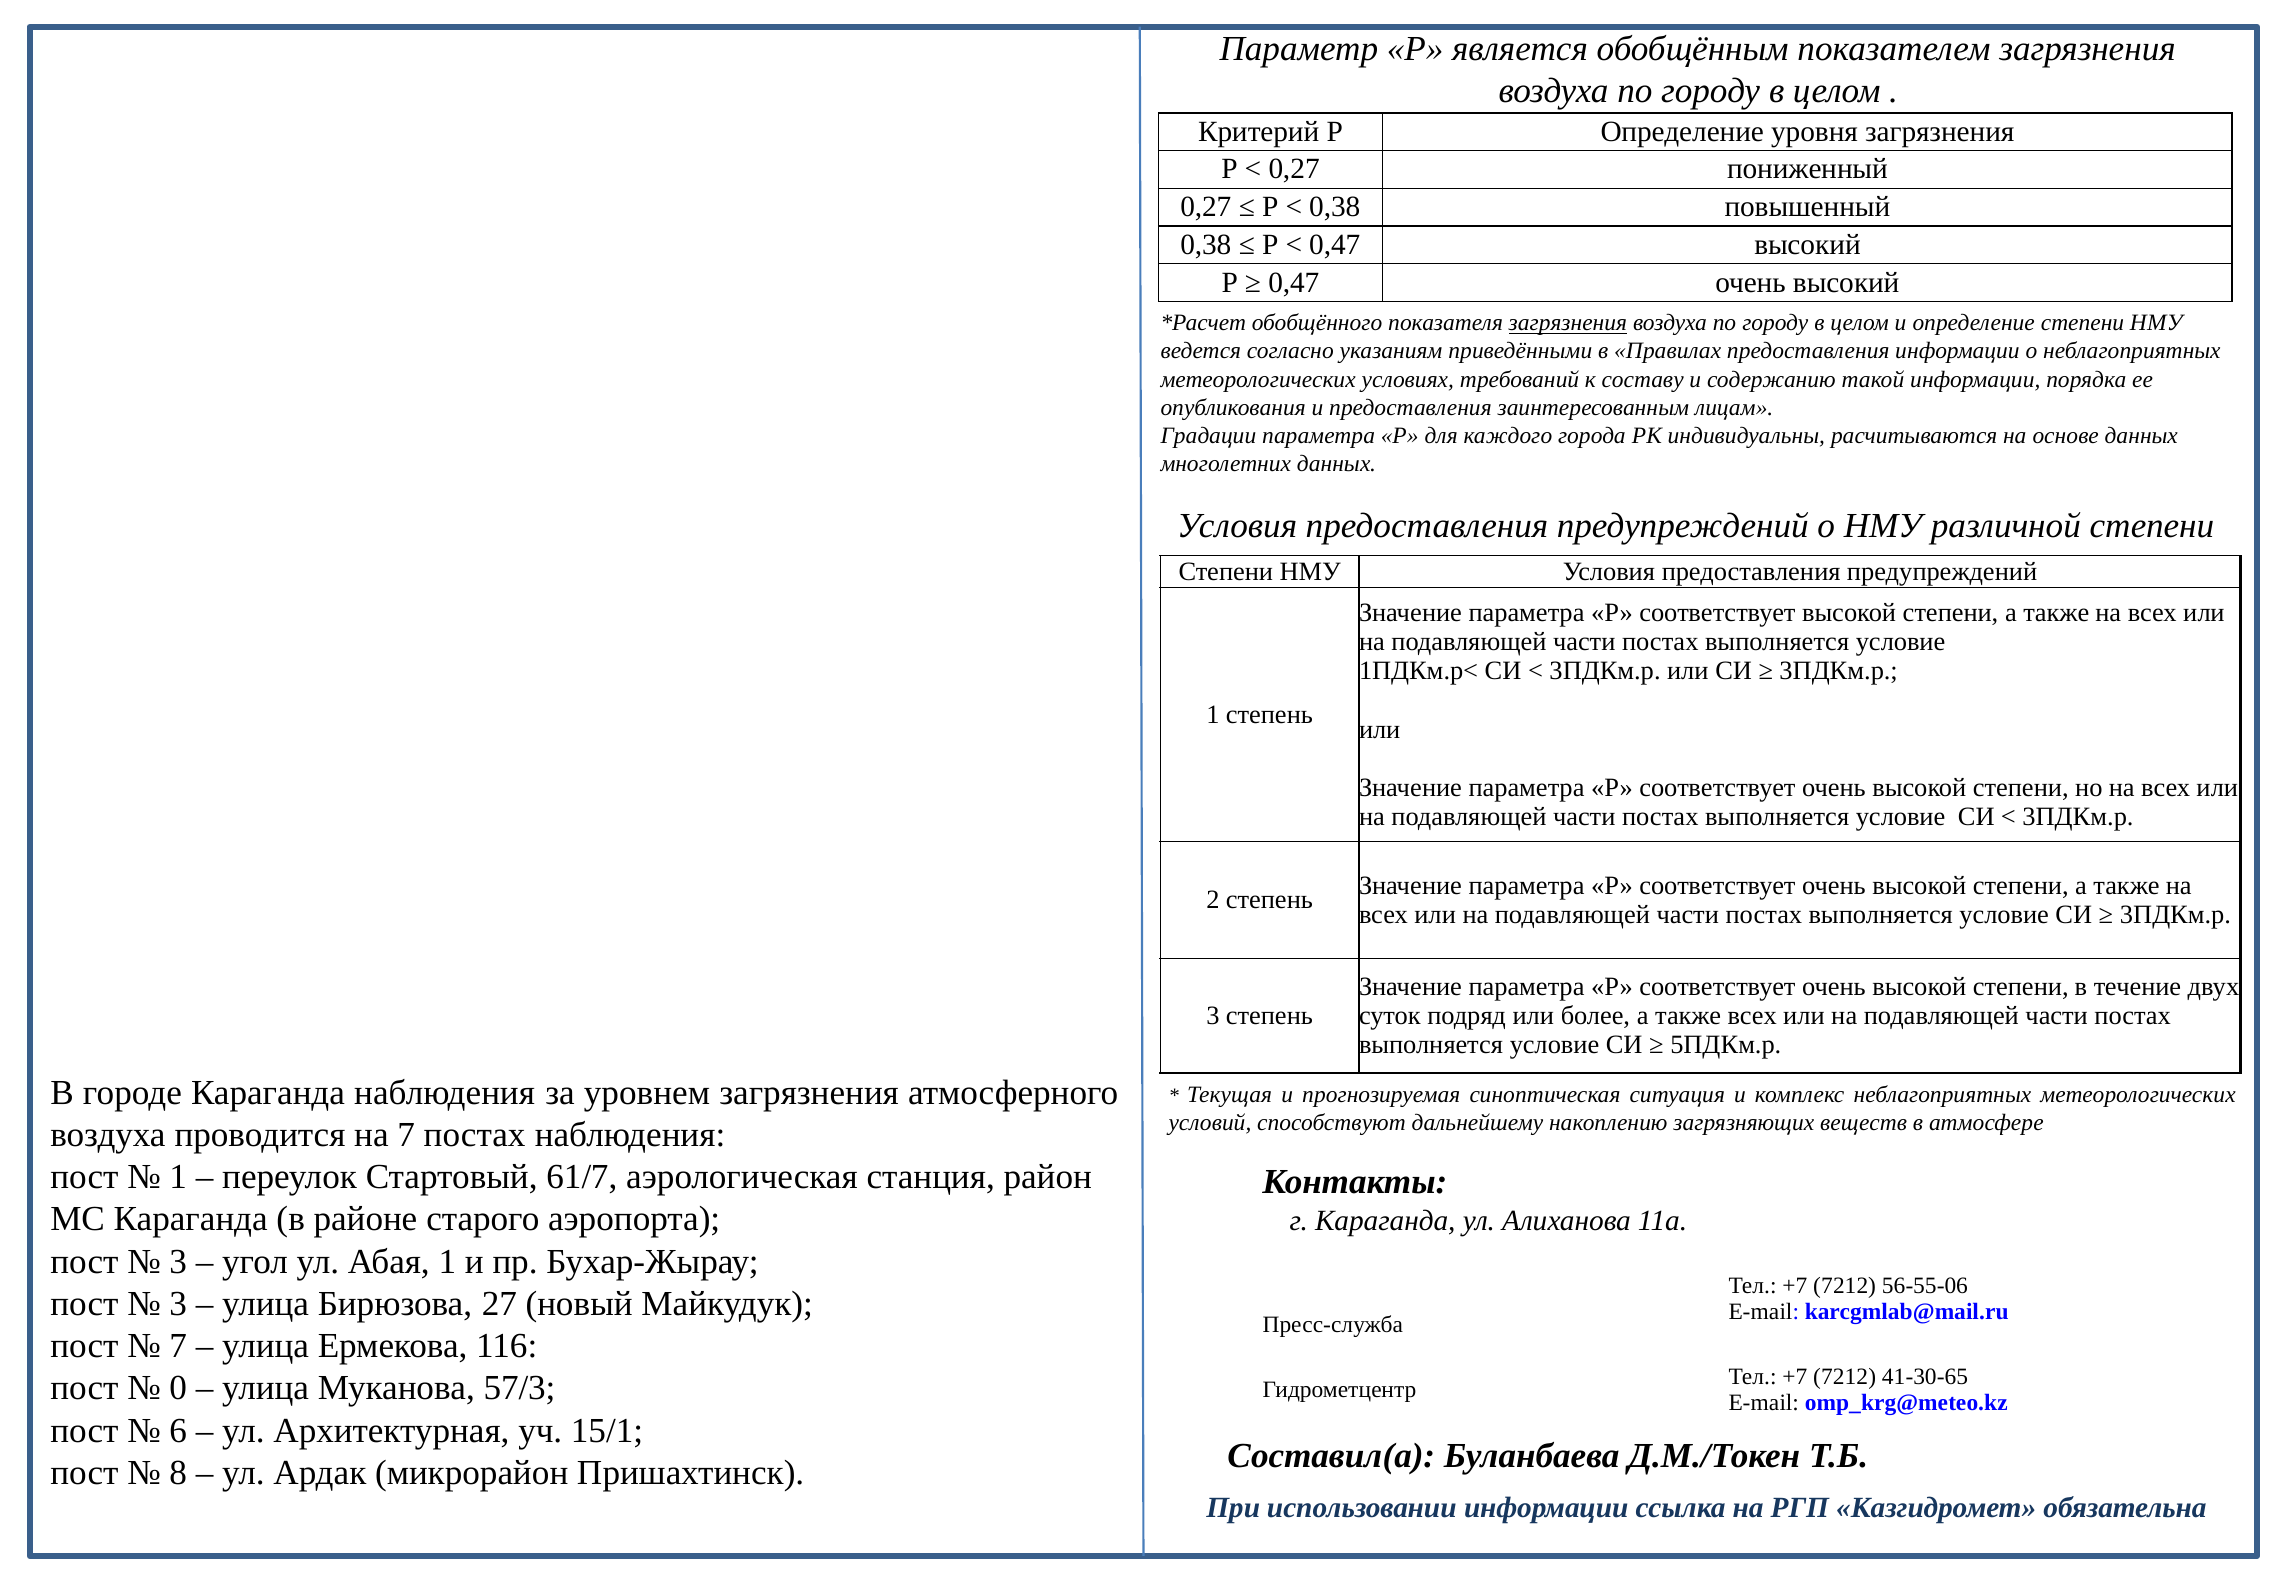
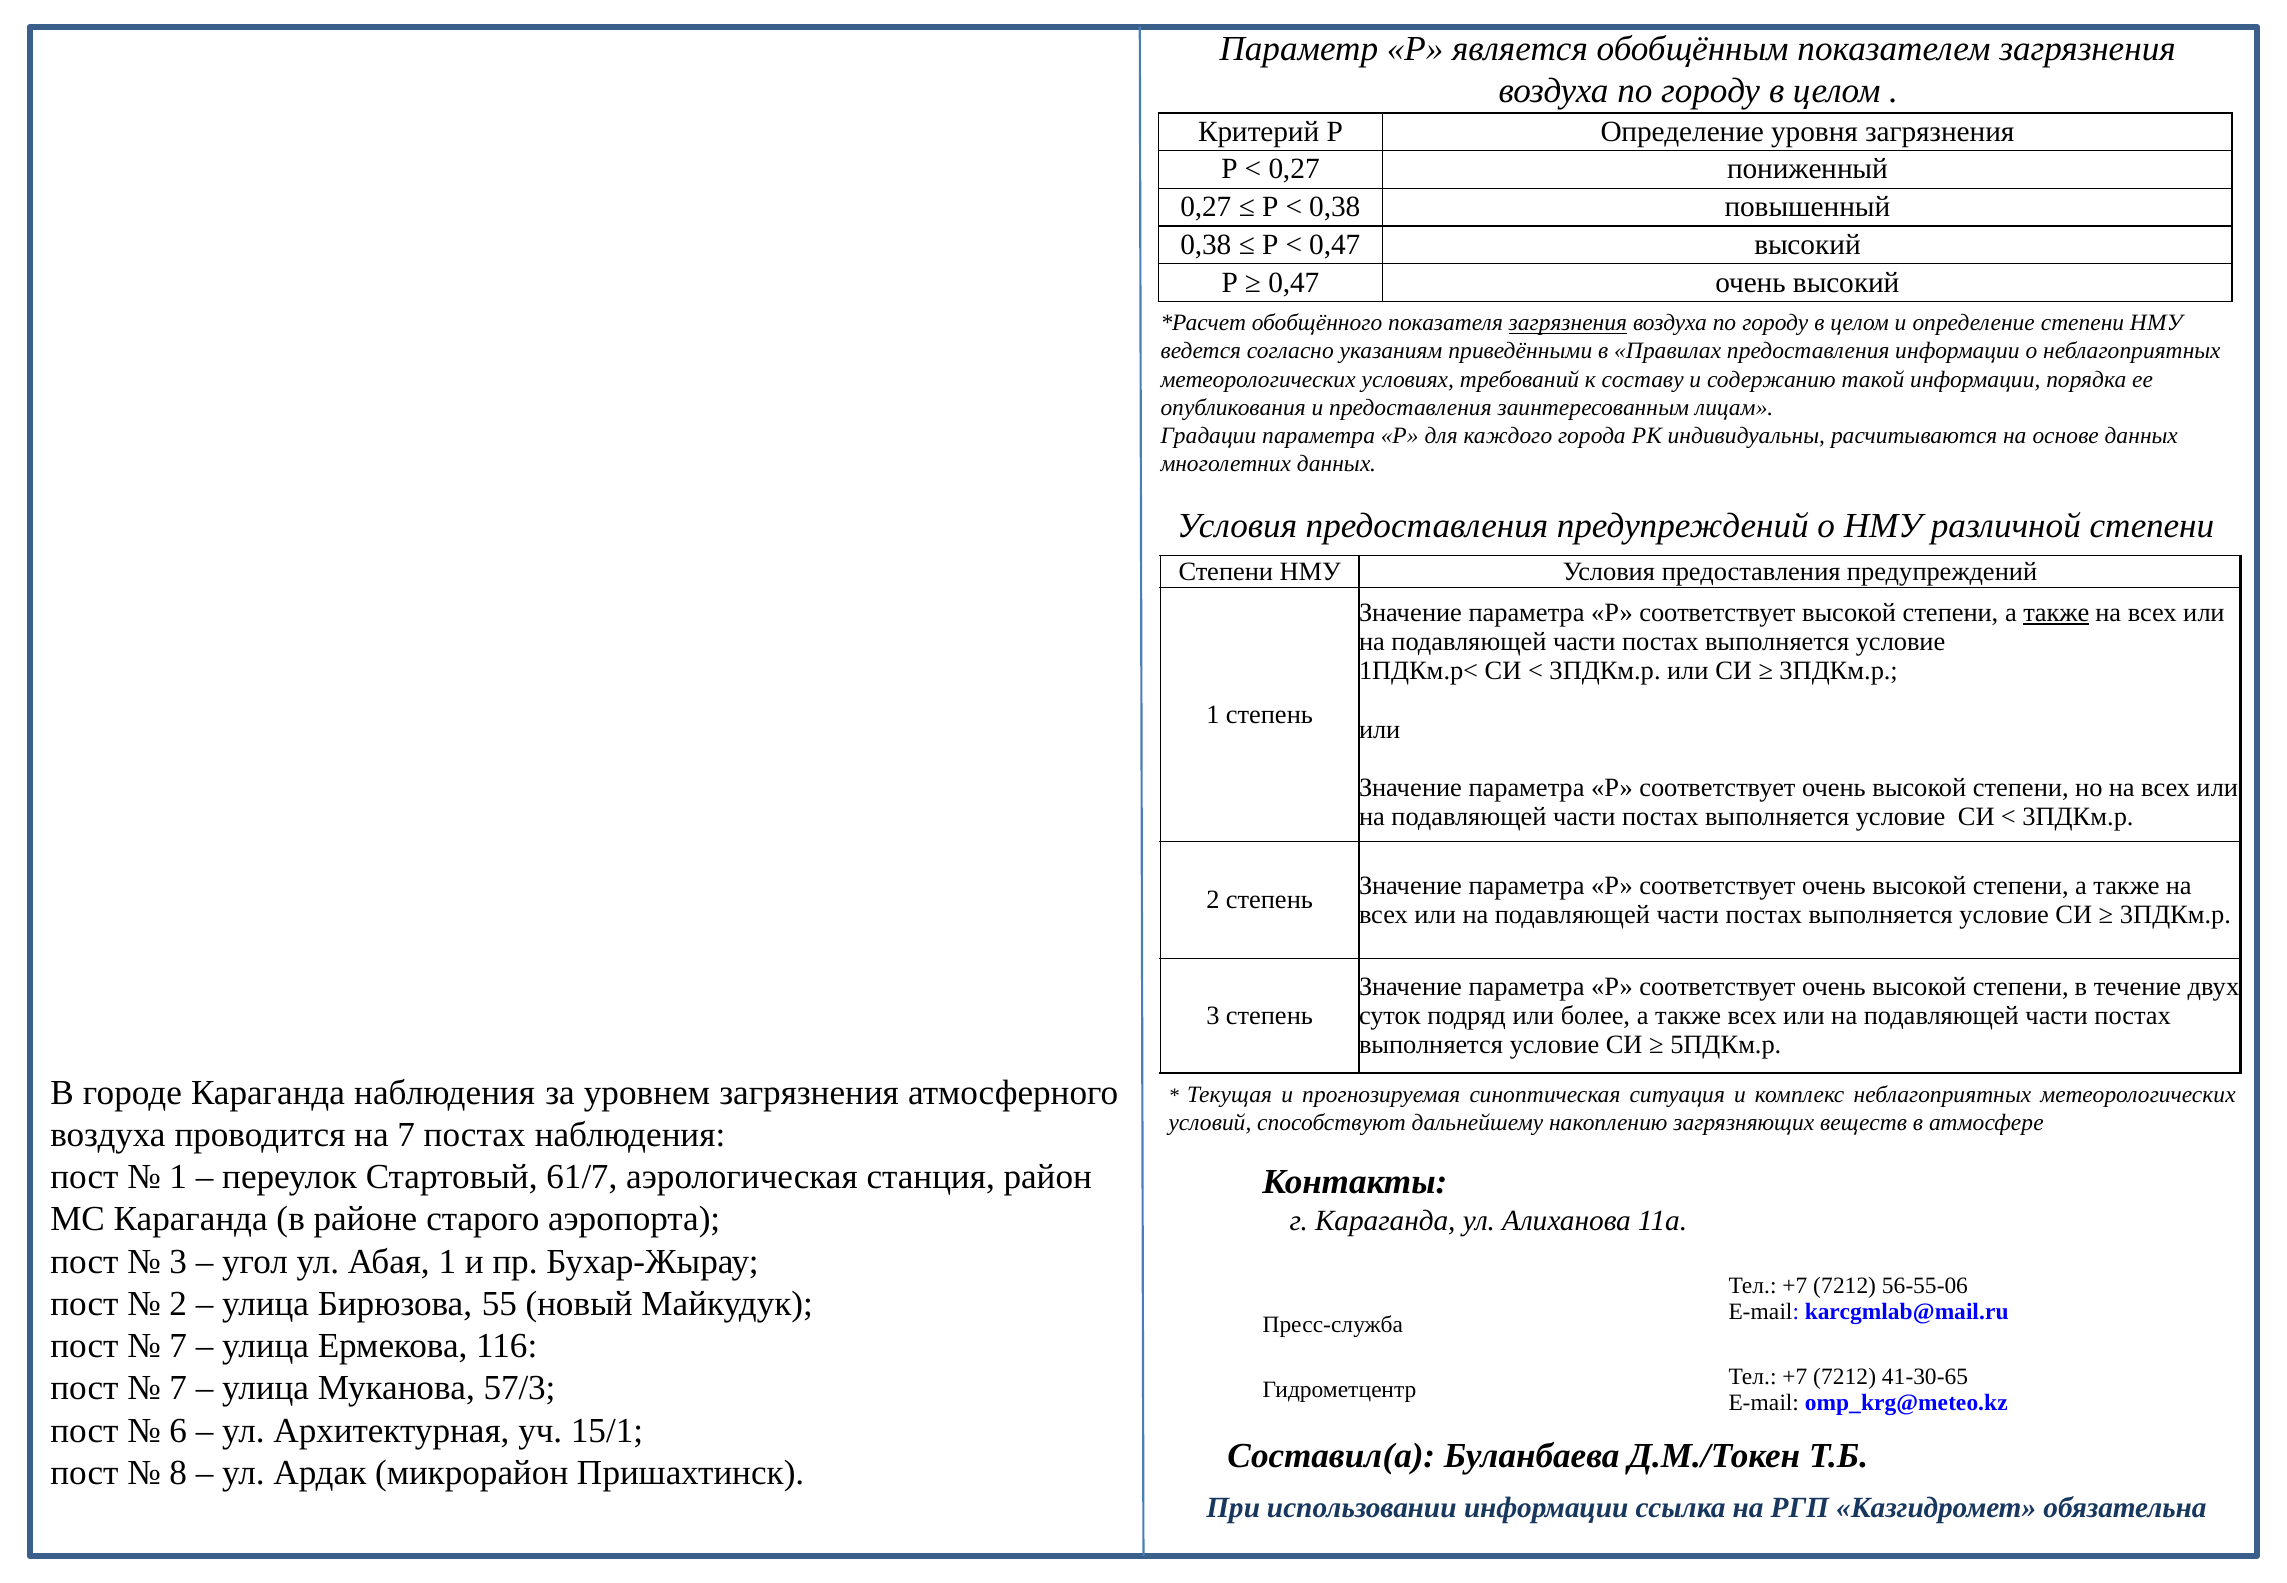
также underline: none -> present (2056, 613)
3: 3 -> 2 (178, 1304)
27: 27 -> 55 (499, 1304)
0: 0 -> 7 (178, 1389)
